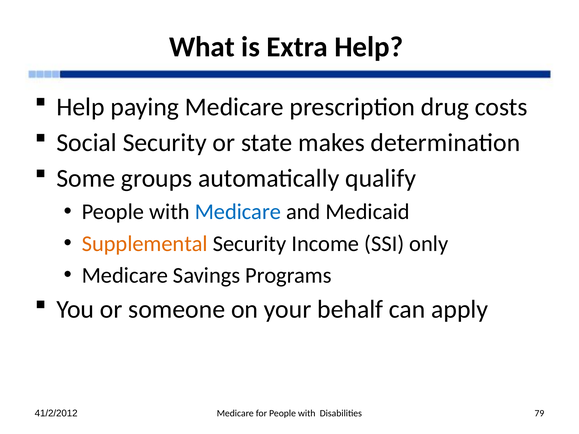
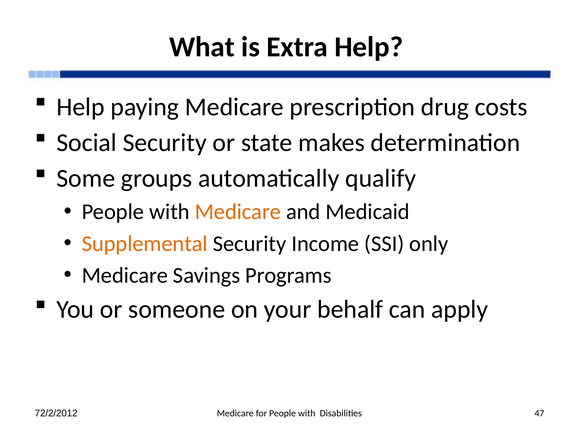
Medicare colour: blue -> orange (238, 212)
41/2/2012: 41/2/2012 -> 72/2/2012 (56, 414)
79: 79 -> 47 (539, 414)
